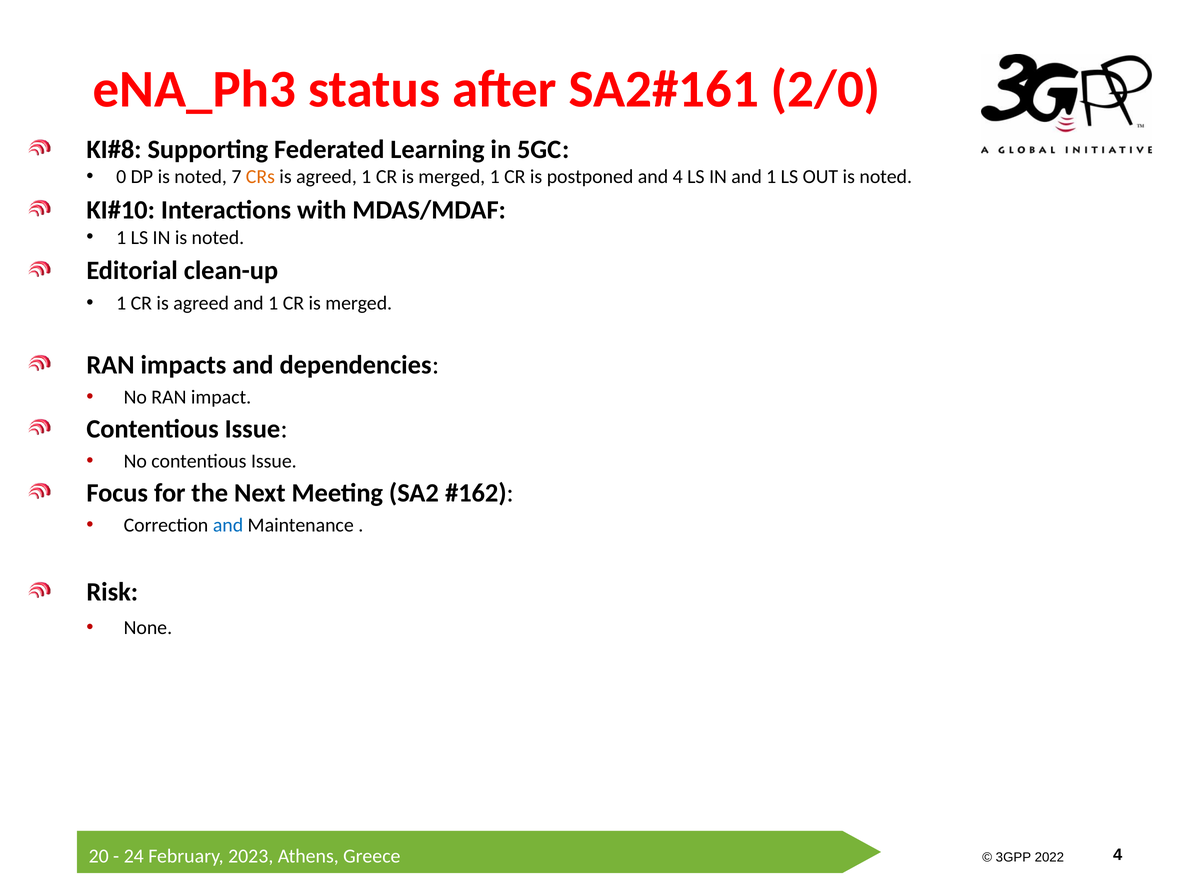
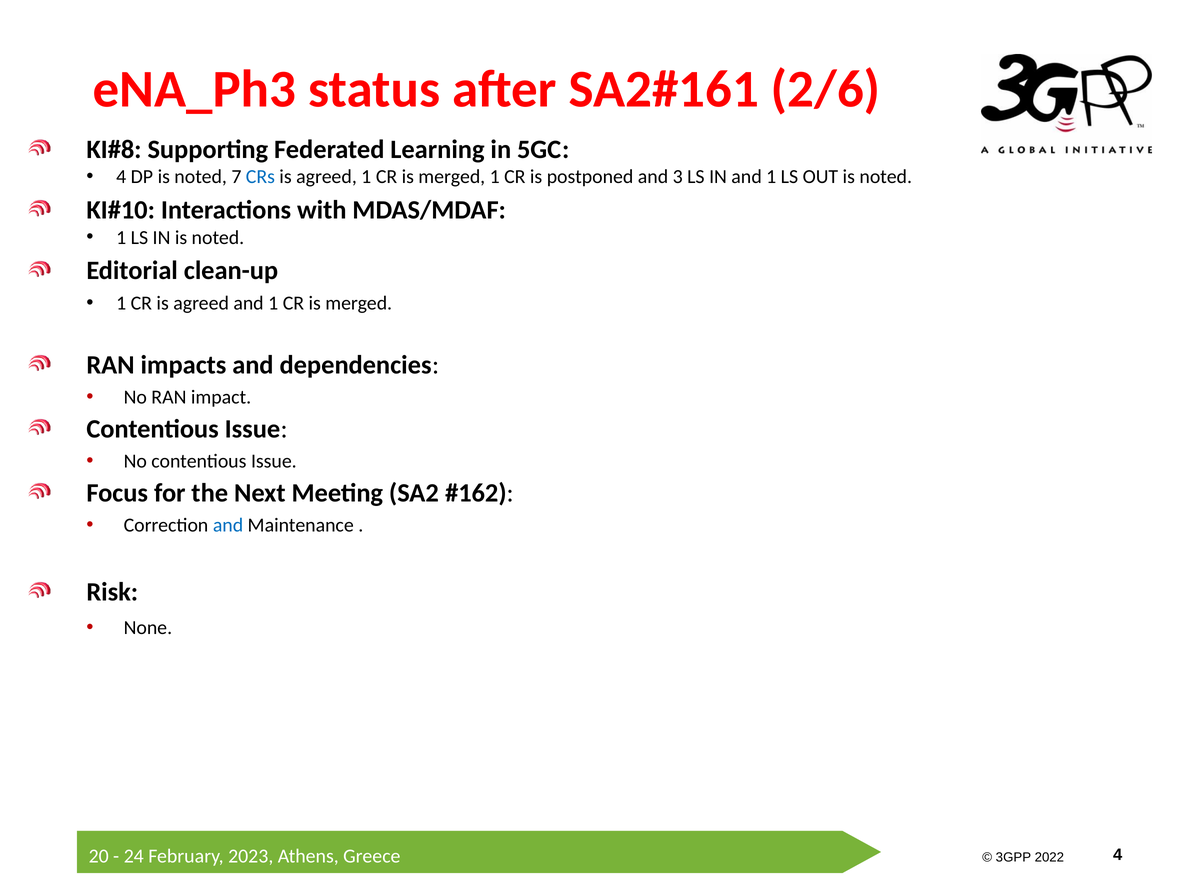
2/0: 2/0 -> 2/6 (826, 89)
0: 0 -> 4 (121, 177)
CRs colour: orange -> blue (260, 177)
and 4: 4 -> 3 (678, 177)
